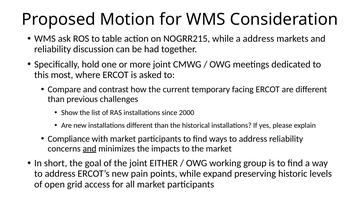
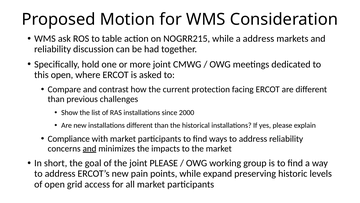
this most: most -> open (62, 75)
temporary: temporary -> protection (211, 89)
joint EITHER: EITHER -> PLEASE (164, 163)
